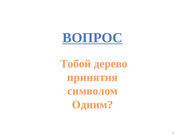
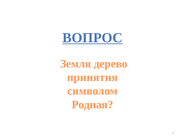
Тобой: Тобой -> Земля (76, 64)
Одним: Одним -> Родная (93, 104)
